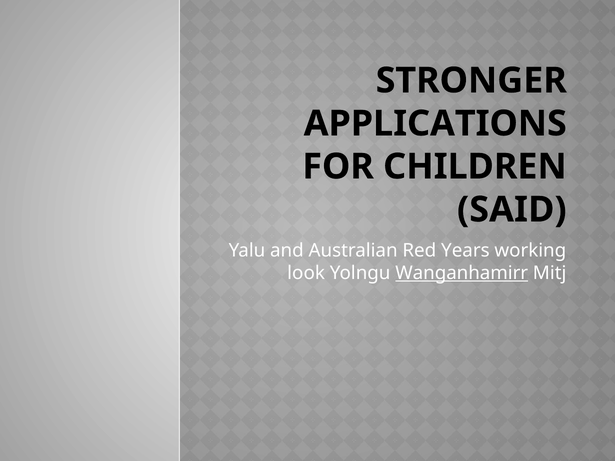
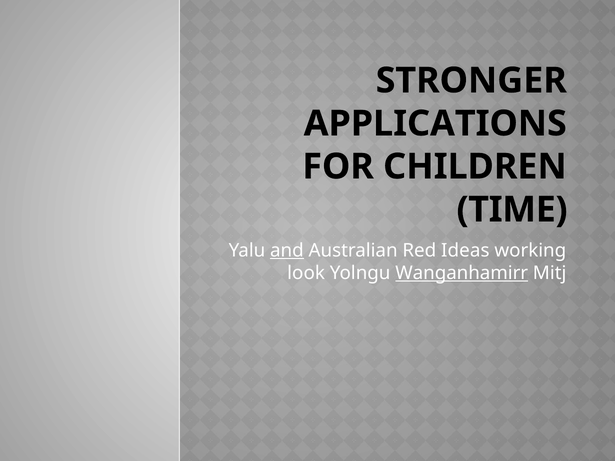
SAID: SAID -> TIME (512, 210)
and underline: none -> present (287, 251)
Years: Years -> Ideas (465, 251)
